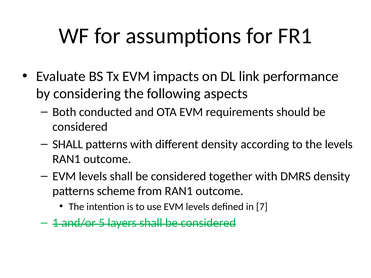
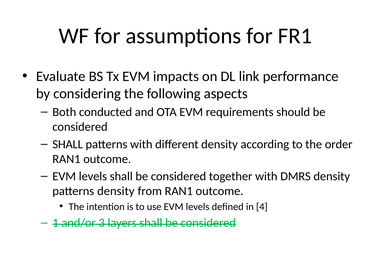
the levels: levels -> order (339, 144)
patterns scheme: scheme -> density (116, 191)
7: 7 -> 4 (262, 207)
5: 5 -> 3 (102, 223)
